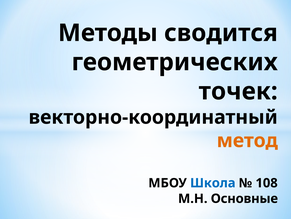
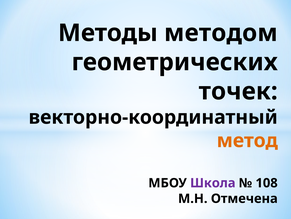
сводится: сводится -> методом (221, 33)
Школа colour: blue -> purple (213, 182)
Основные: Основные -> Отмечена (244, 198)
